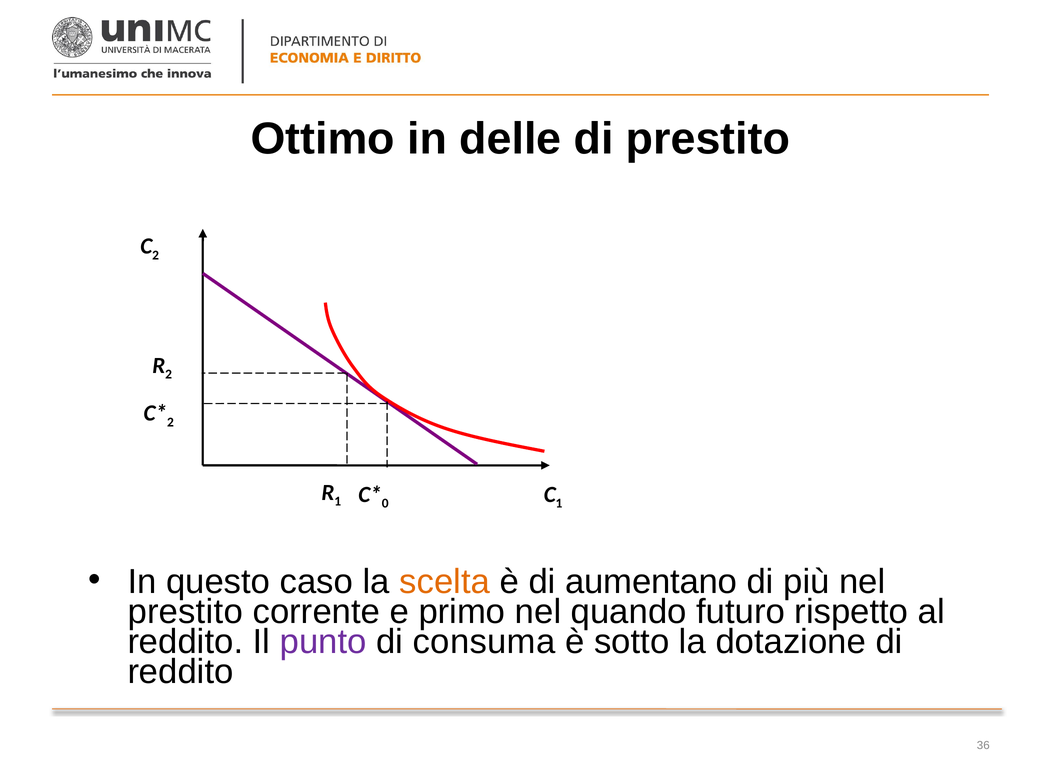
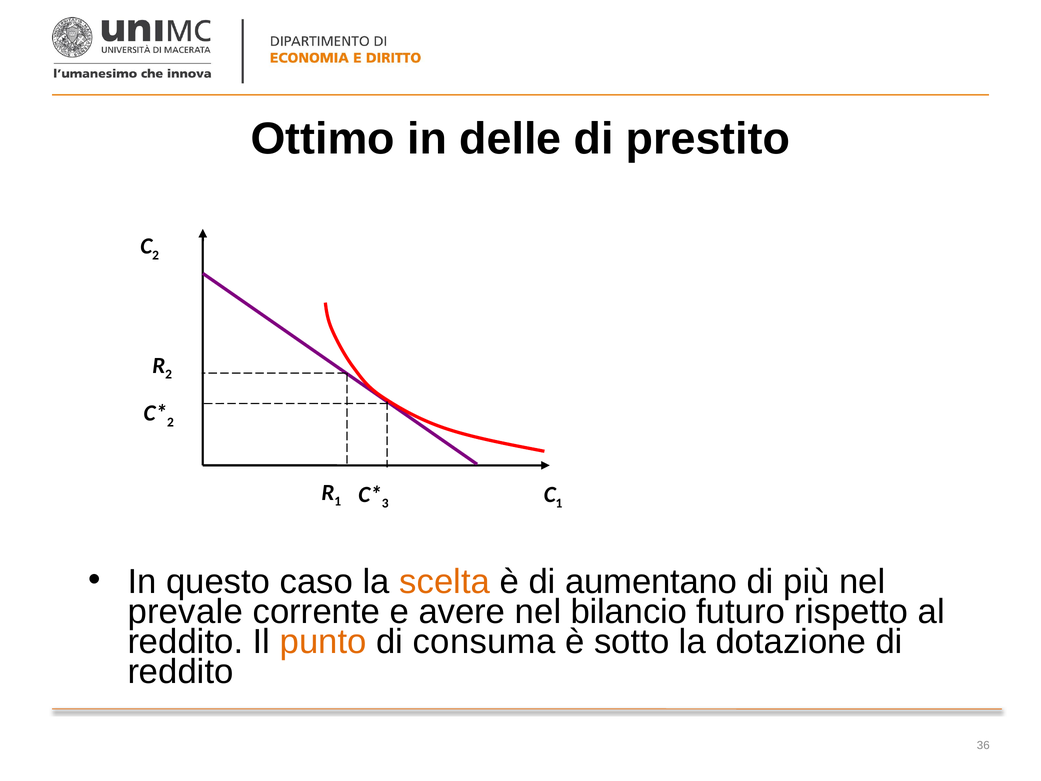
0: 0 -> 3 (385, 503)
prestito: prestito -> prevale (185, 612)
primo: primo -> avere (462, 612)
quando: quando -> bilancio (629, 612)
punto colour: purple -> orange (323, 642)
